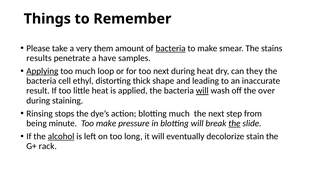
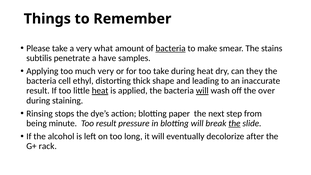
them: them -> what (103, 48)
results: results -> subtilis (39, 58)
Applying underline: present -> none (42, 71)
much loop: loop -> very (106, 71)
too next: next -> take (161, 71)
heat underline: none -> present (100, 91)
blotting much: much -> paper (179, 114)
Too make: make -> result (106, 123)
alcohol underline: present -> none (61, 136)
stain: stain -> after (255, 136)
